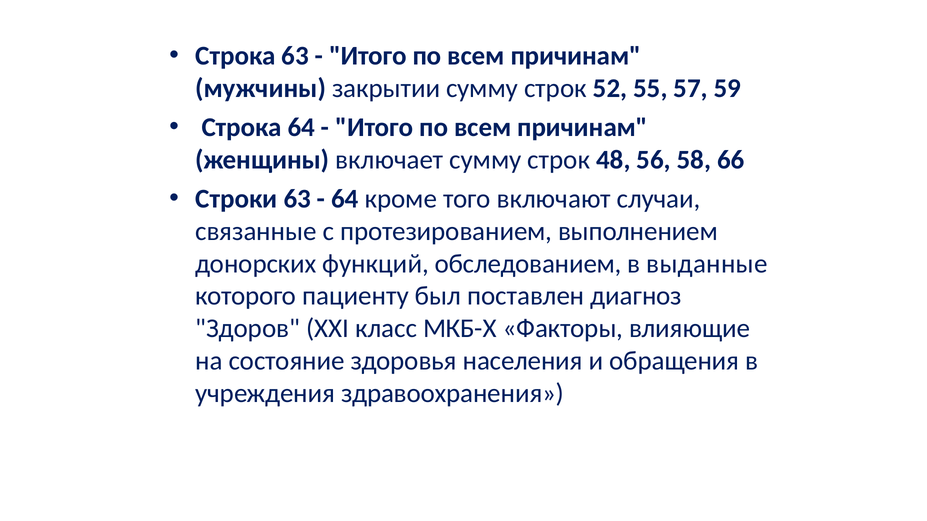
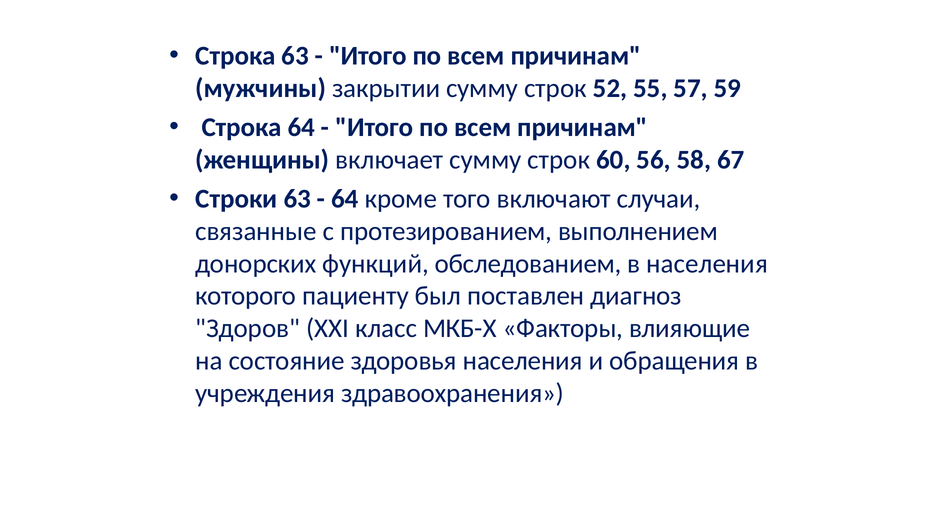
48: 48 -> 60 (613, 160)
58 66: 66 -> 67 (731, 160)
в выданные: выданные -> населения (707, 264)
